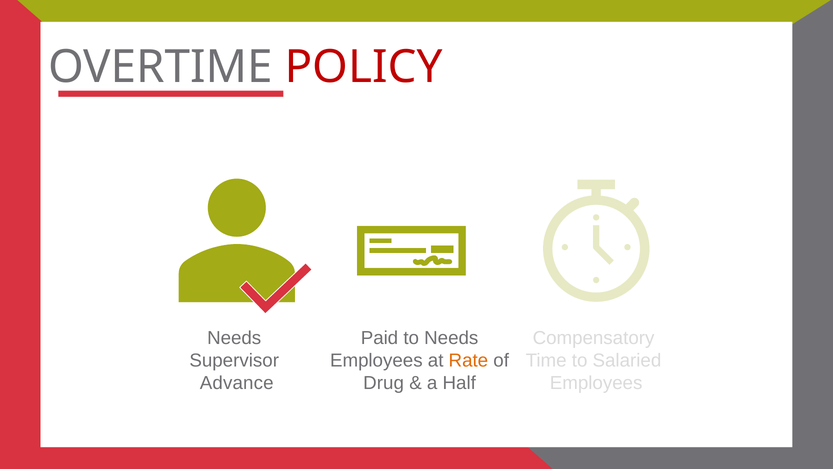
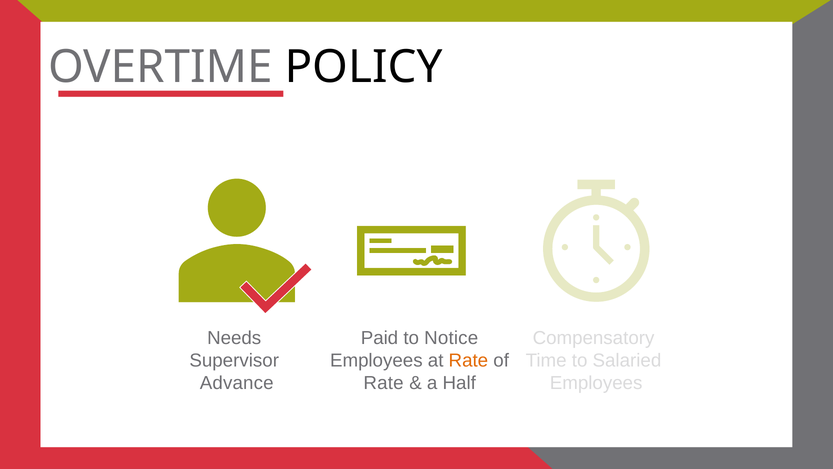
POLICY colour: red -> black (364, 67)
to Needs: Needs -> Notice (451, 338)
Drug: Drug -> Rate (384, 383)
